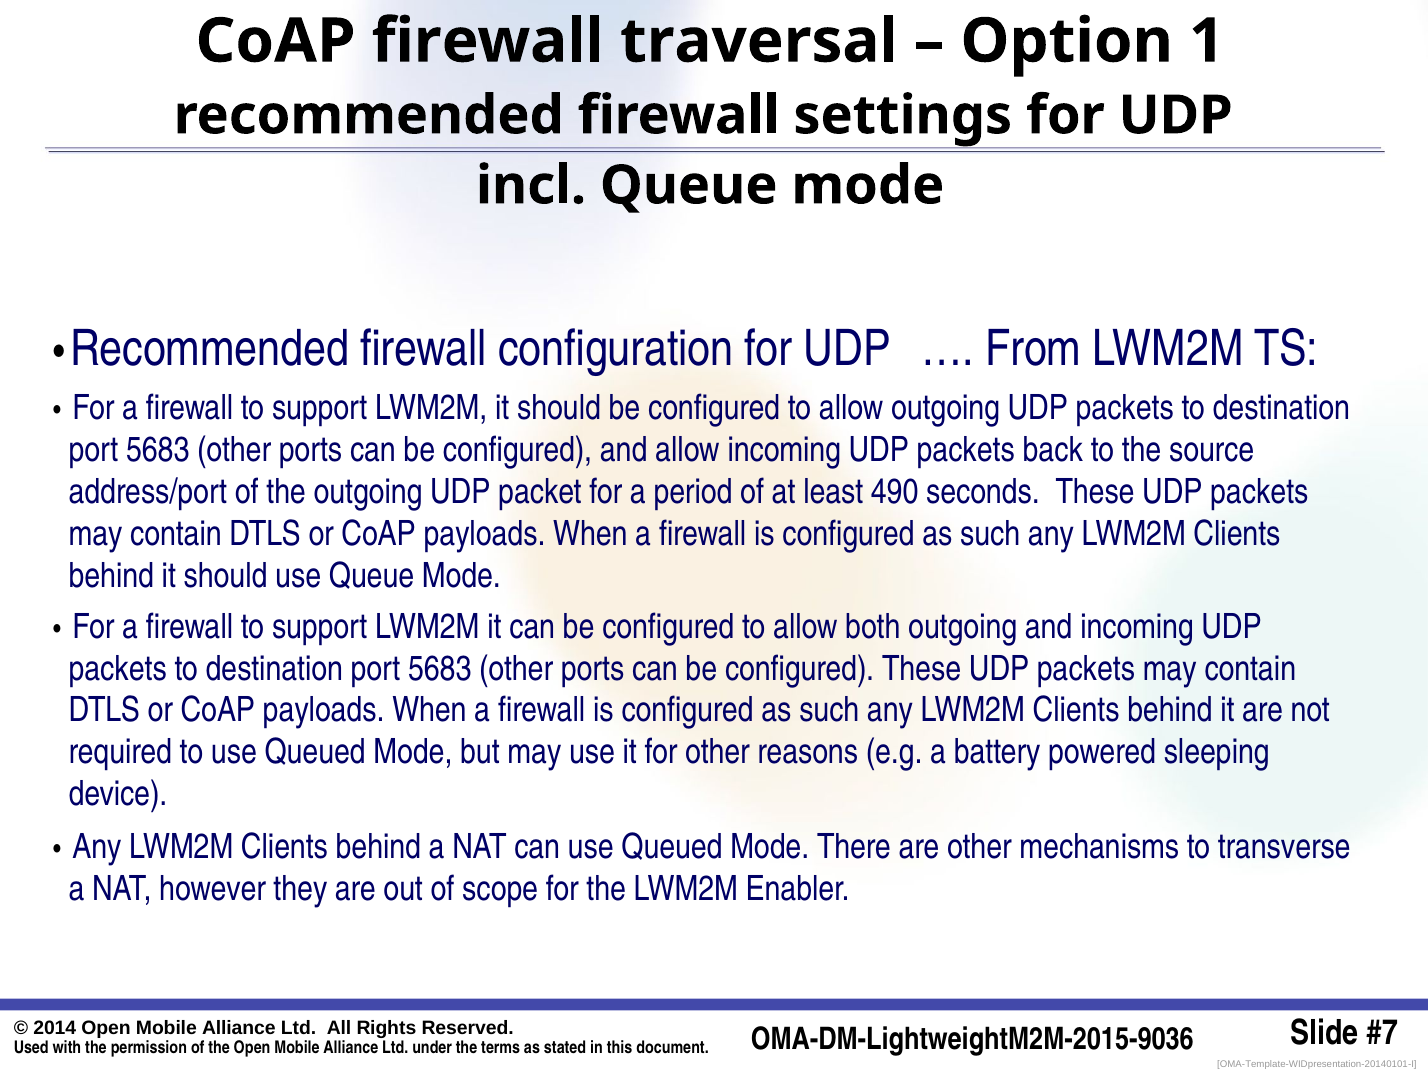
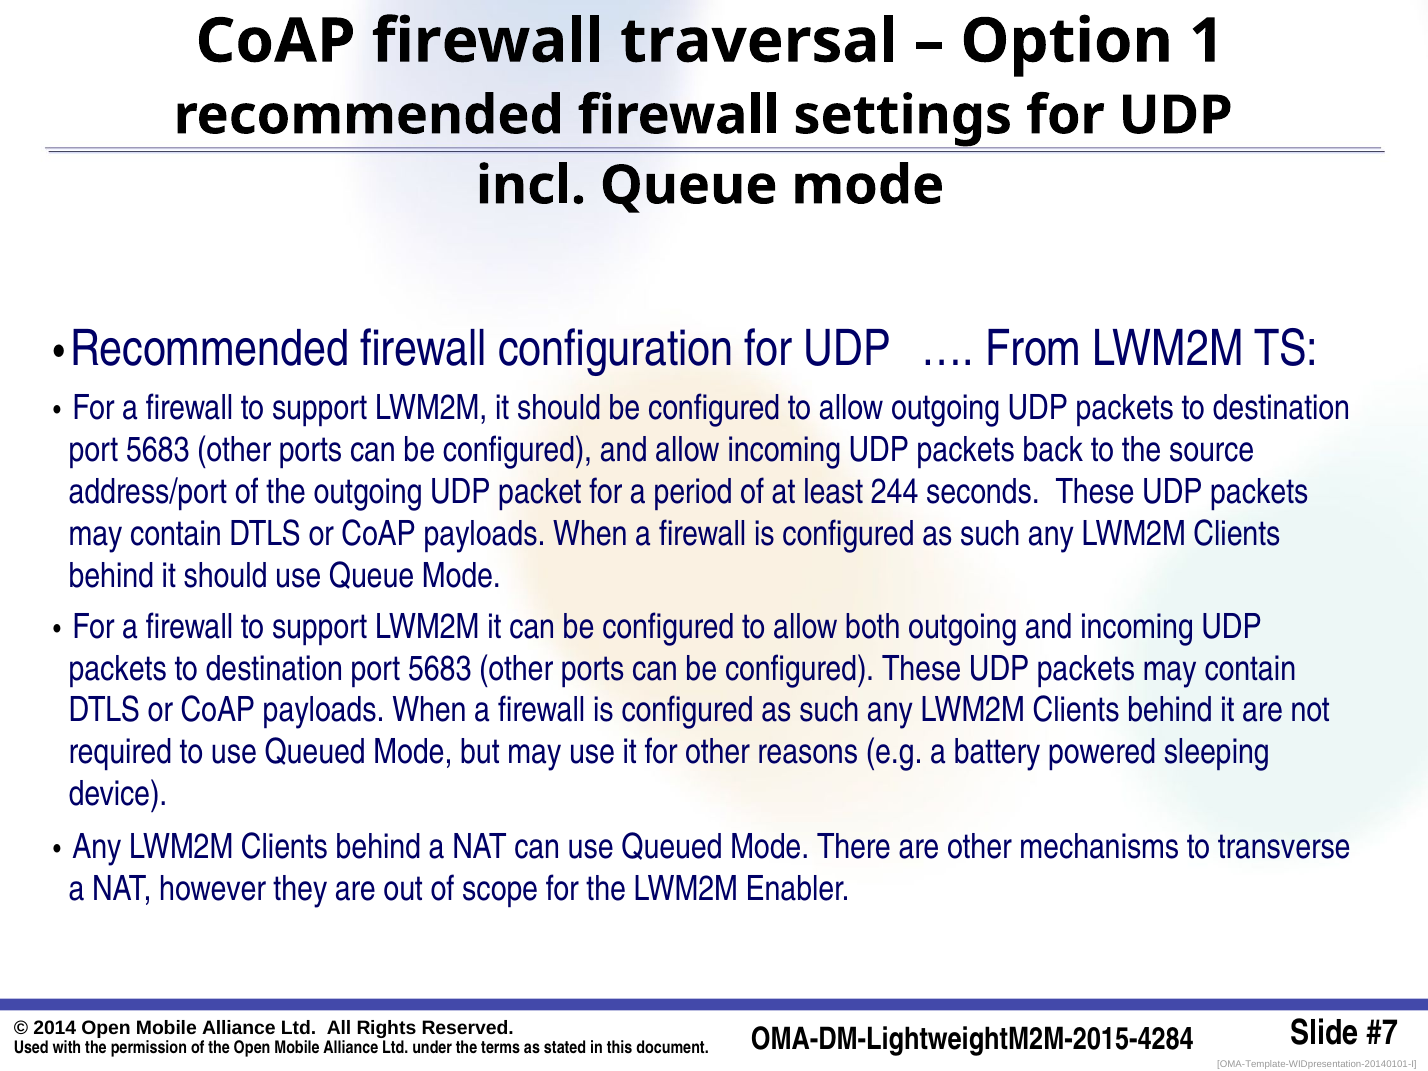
490: 490 -> 244 (895, 492)
OMA-DM-LightweightM2M-2015-9036: OMA-DM-LightweightM2M-2015-9036 -> OMA-DM-LightweightM2M-2015-4284 (972, 1039)
